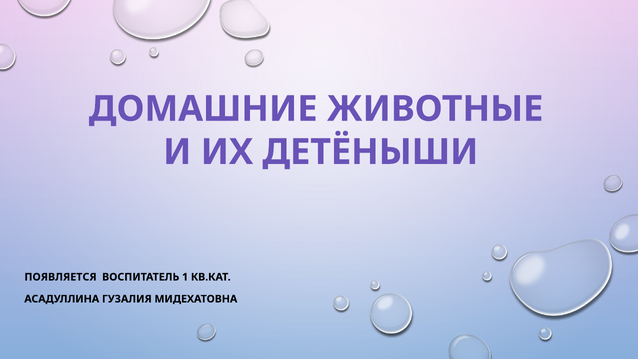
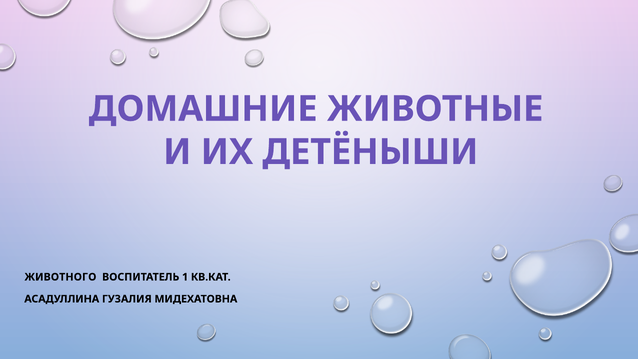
ПОЯВЛЯЕТСЯ: ПОЯВЛЯЕТСЯ -> ЖИВОТНОГО (60, 277)
